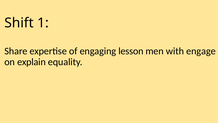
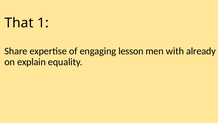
Shift: Shift -> That (19, 23)
engage: engage -> already (201, 51)
